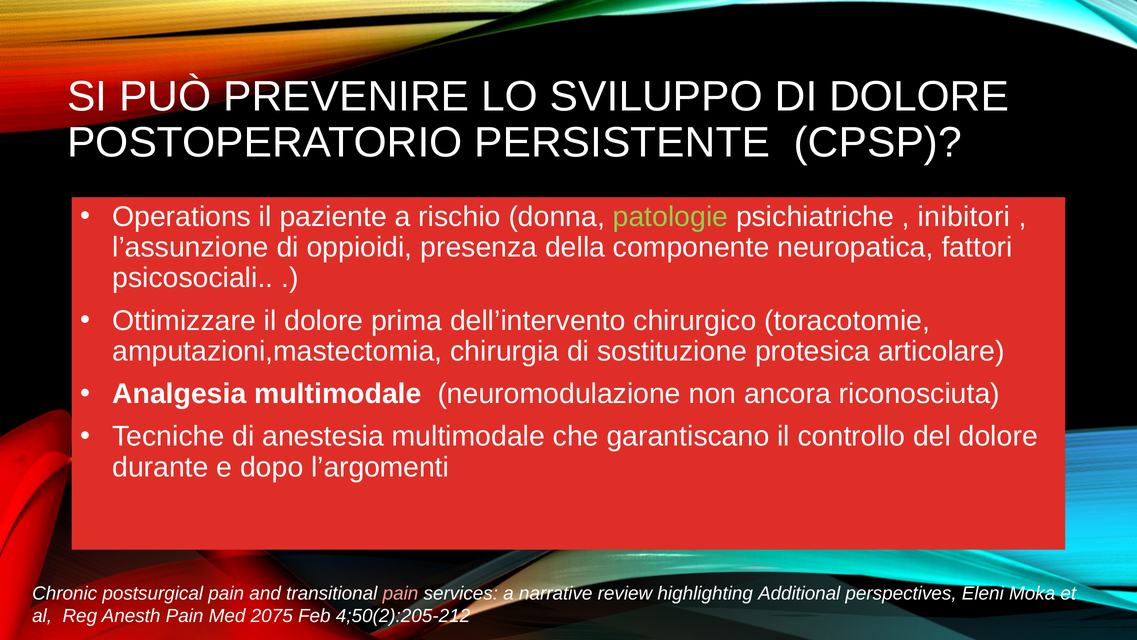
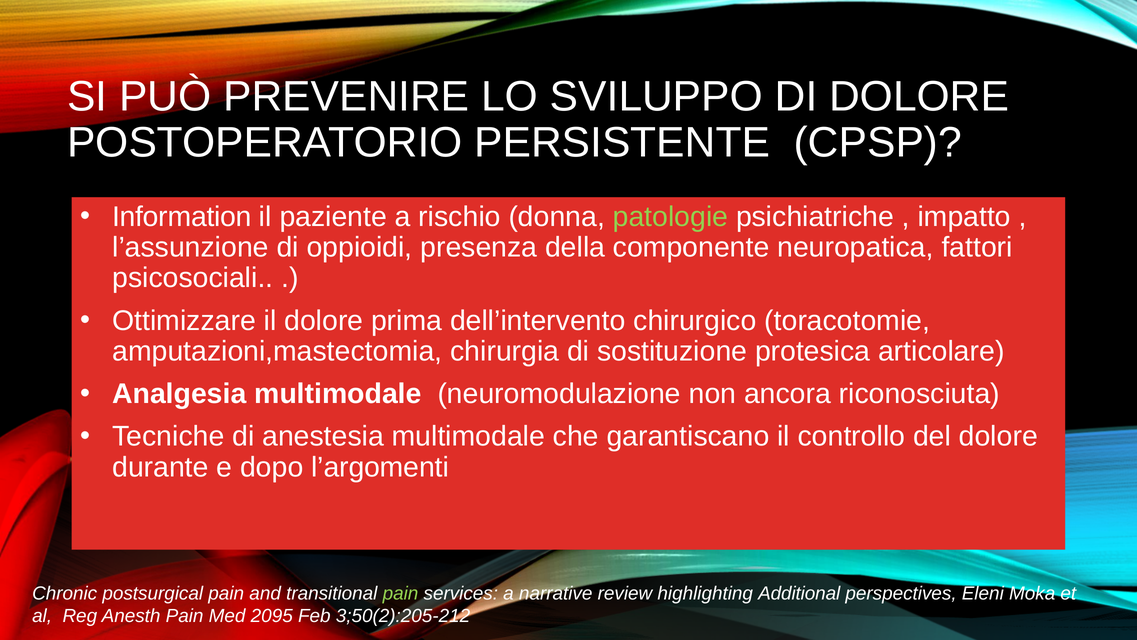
Operations: Operations -> Information (182, 216)
inibitori: inibitori -> impatto (964, 216)
pain colour: pink -> light green (400, 593)
2075: 2075 -> 2095 (272, 616)
4;50(2):205-212: 4;50(2):205-212 -> 3;50(2):205-212 (403, 616)
